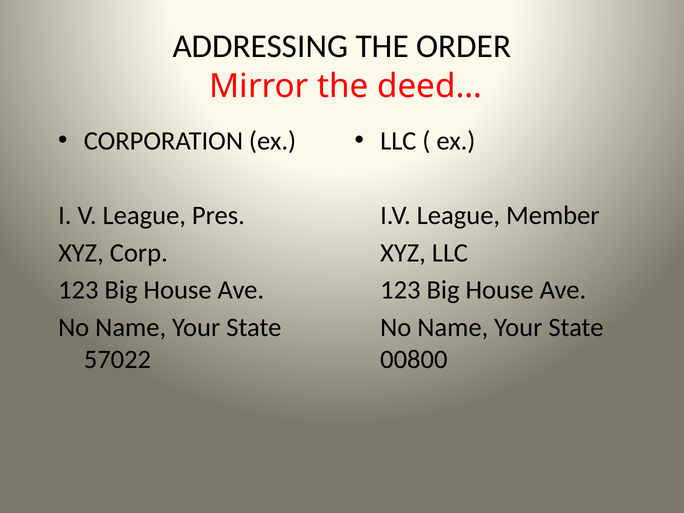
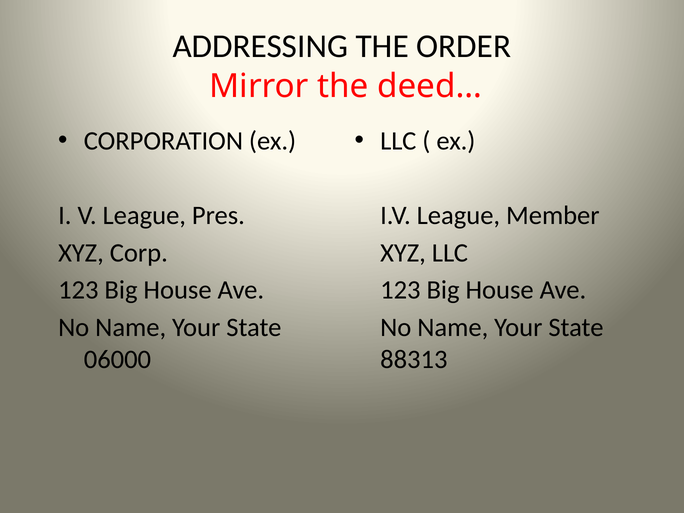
57022: 57022 -> 06000 (117, 359)
00800: 00800 -> 88313 (414, 359)
